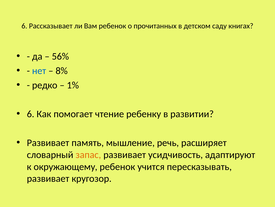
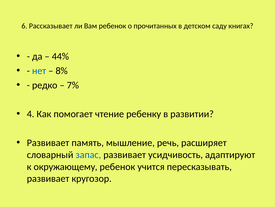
56%: 56% -> 44% (60, 56)
1%: 1% -> 7% (73, 85)
6: 6 -> 4 (31, 114)
запас colour: orange -> blue (88, 154)
